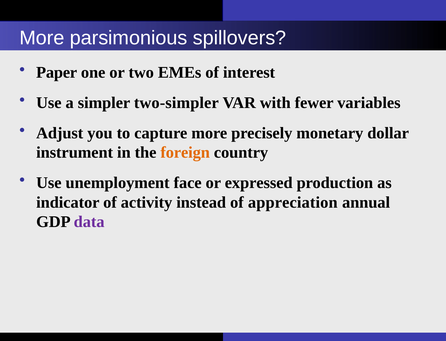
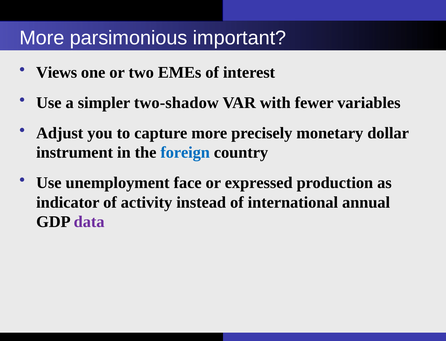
spillovers: spillovers -> important (240, 38)
Paper: Paper -> Views (57, 73)
two-simpler: two-simpler -> two-shadow (176, 103)
foreign colour: orange -> blue (185, 153)
appreciation: appreciation -> international (293, 202)
